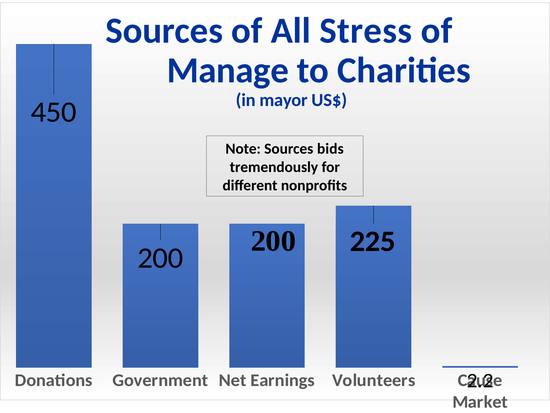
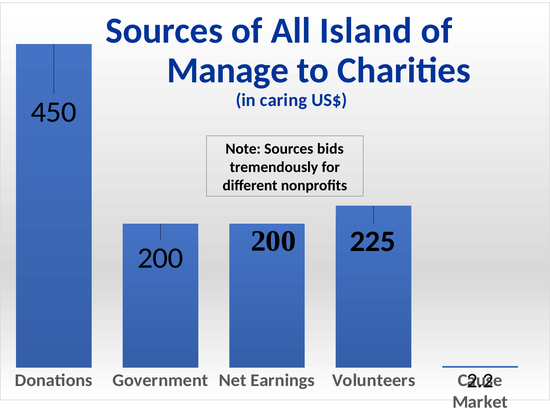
Stress: Stress -> Island (366, 31)
mayor: mayor -> caring (283, 100)
